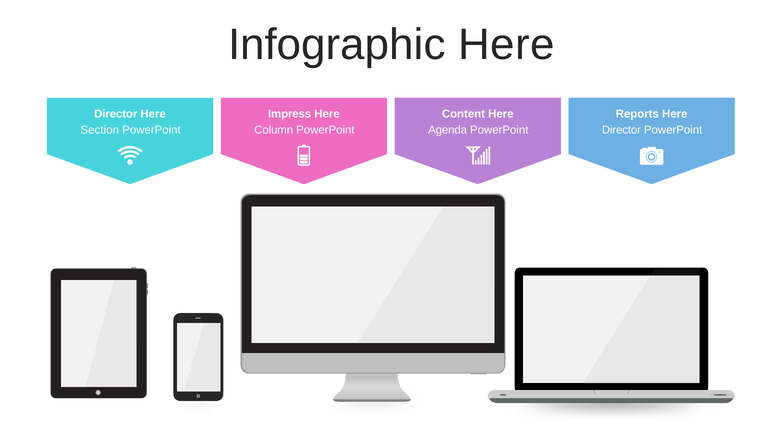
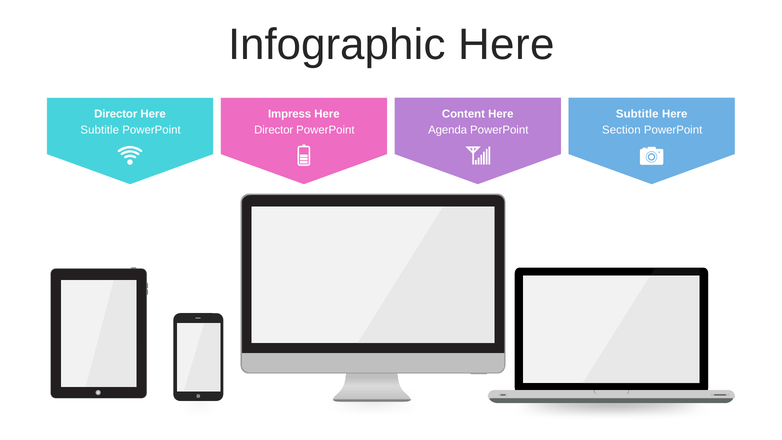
Reports: Reports -> Subtitle (637, 114)
Section: Section -> Subtitle (100, 130)
Column: Column -> Director (274, 130)
Director: Director -> Section (621, 130)
